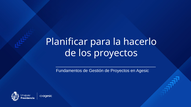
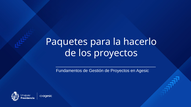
Planificar: Planificar -> Paquetes (67, 42)
